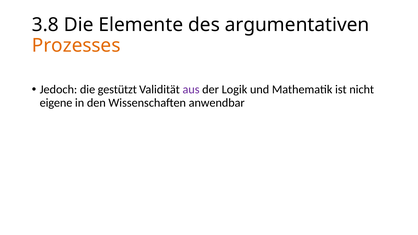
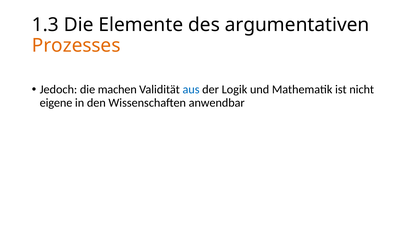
3.8: 3.8 -> 1.3 (45, 25)
gestützt: gestützt -> machen (117, 90)
aus colour: purple -> blue (191, 90)
